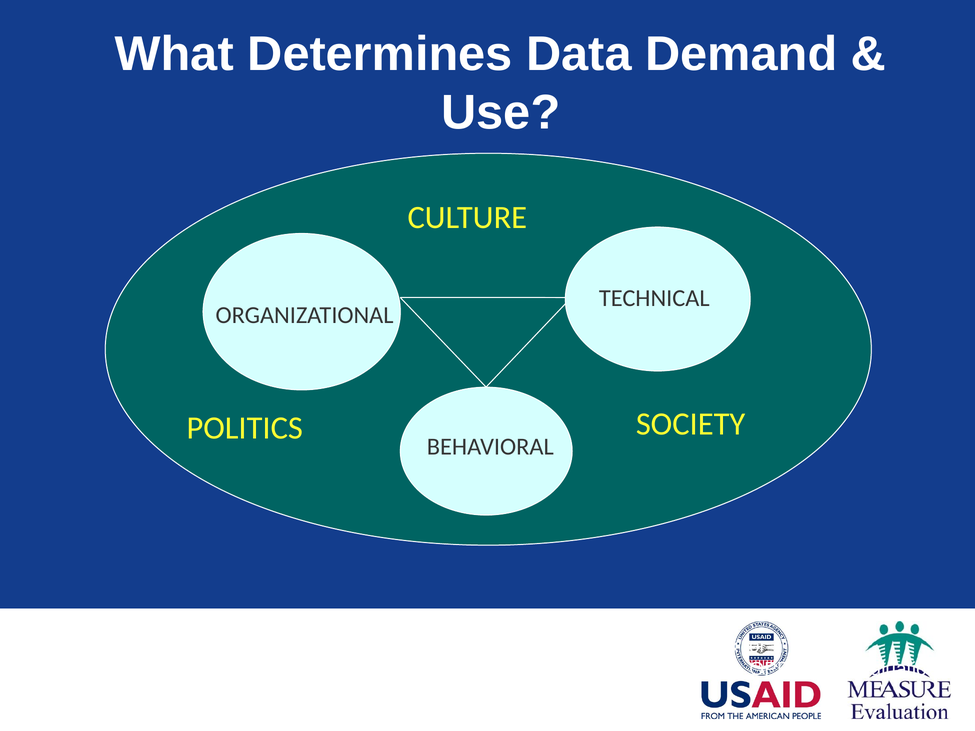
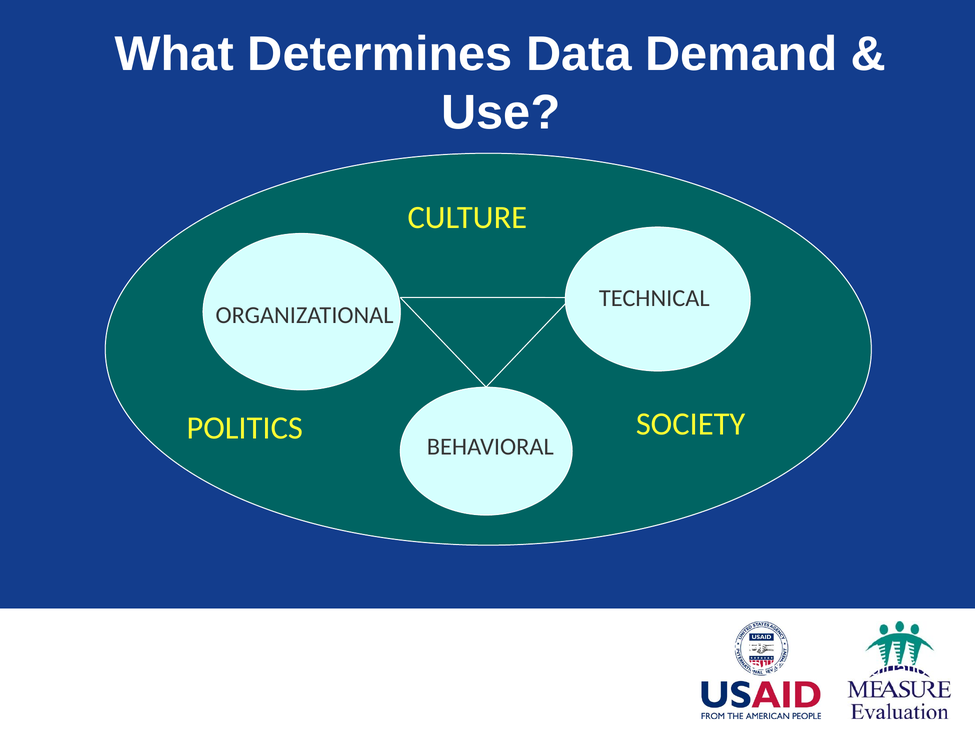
OPPOSES: OPPOSES -> PURPOSE (796, 669)
